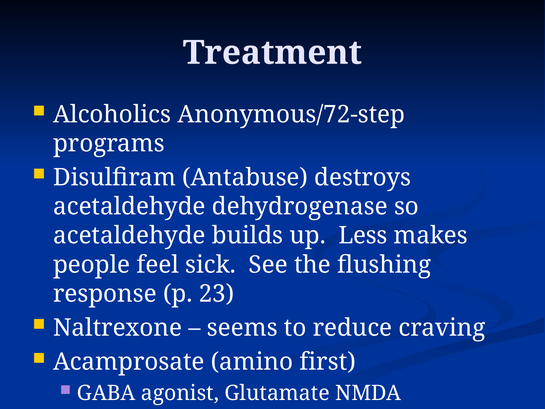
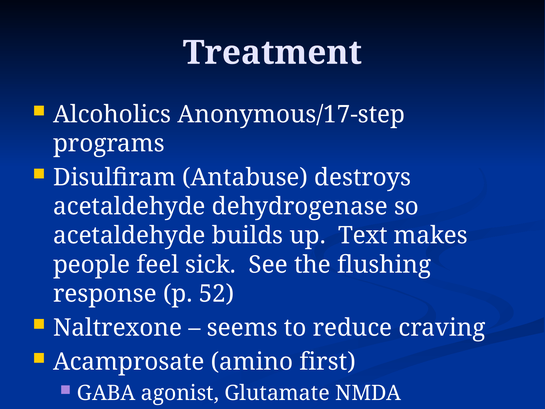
Anonymous/72-step: Anonymous/72-step -> Anonymous/17-step (291, 114)
Less: Less -> Text (363, 235)
23: 23 -> 52 (216, 294)
